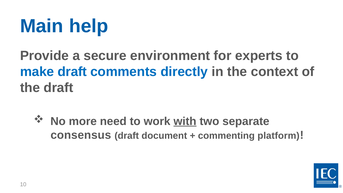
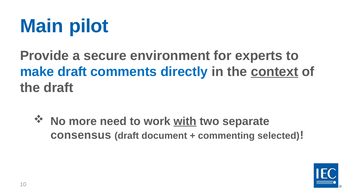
help: help -> pilot (89, 26)
context underline: none -> present (275, 72)
platform: platform -> selected (278, 136)
